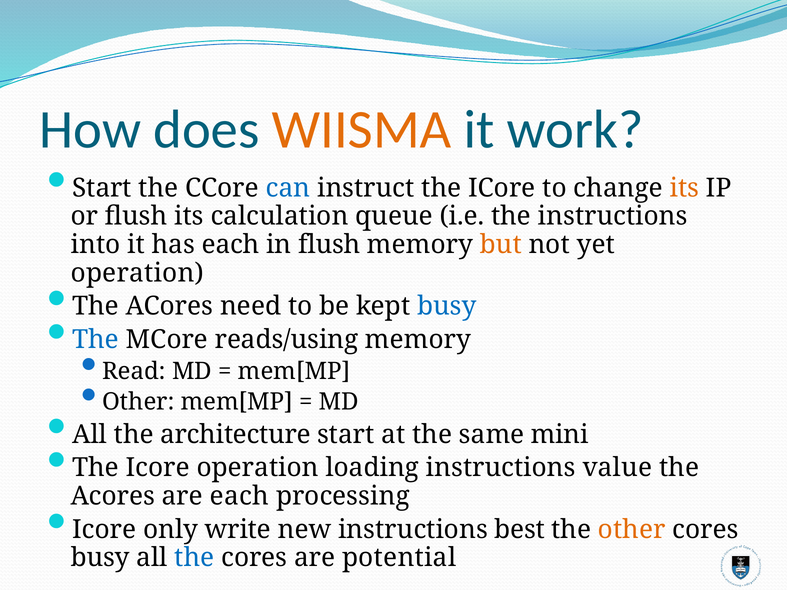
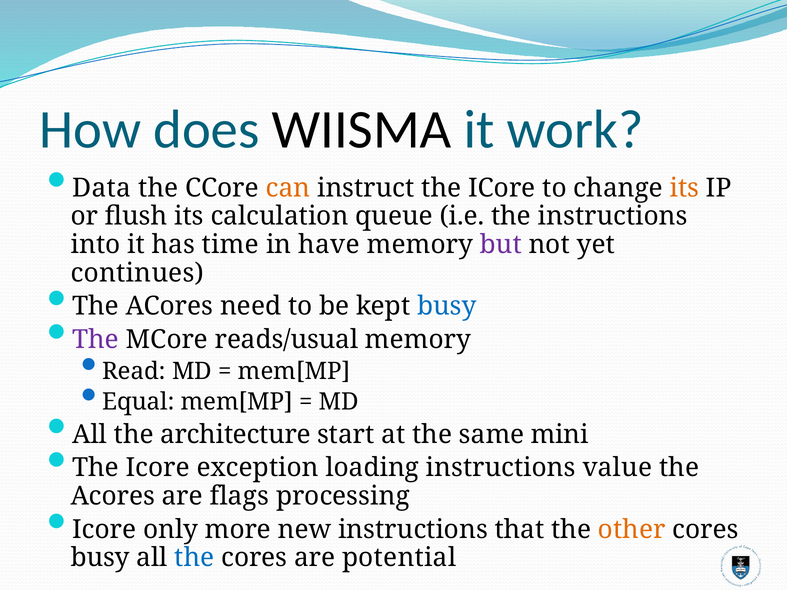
WIISMA colour: orange -> black (362, 130)
Start: Start -> Data (102, 188)
can colour: blue -> orange (288, 188)
has each: each -> time (230, 245)
in flush: flush -> have (329, 245)
but colour: orange -> purple (501, 245)
operation: operation -> continues (137, 273)
The colour: blue -> purple (96, 340)
reads/using: reads/using -> reads/usual (287, 340)
Other: Other -> Equal (138, 402)
Icore operation: operation -> exception (258, 468)
are each: each -> flags (239, 496)
write: write -> more (238, 530)
best: best -> that (520, 530)
